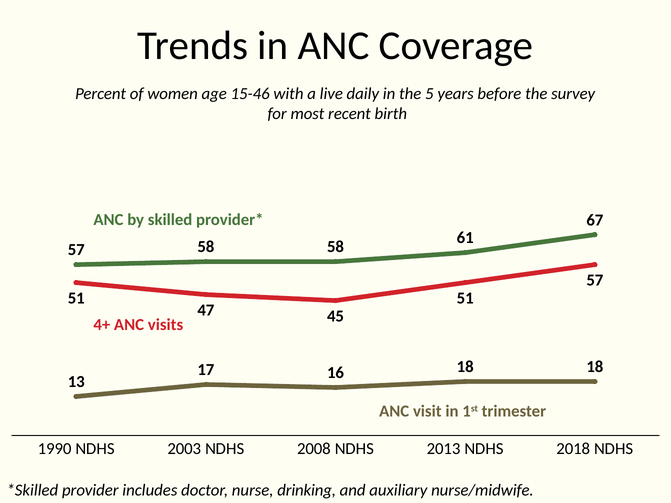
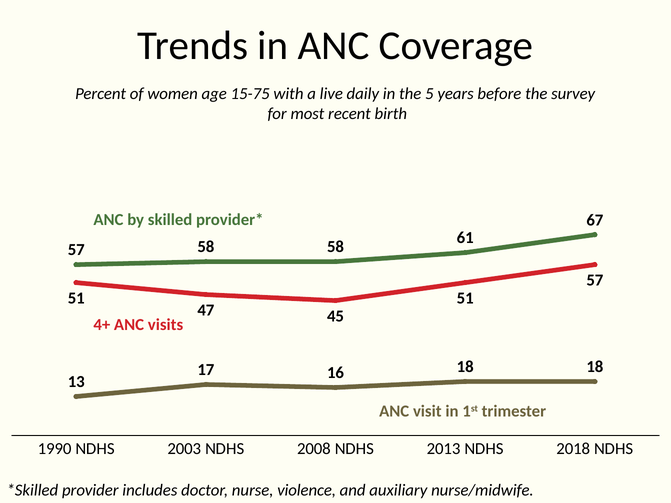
15-46: 15-46 -> 15-75 (250, 94)
drinking: drinking -> violence (307, 491)
